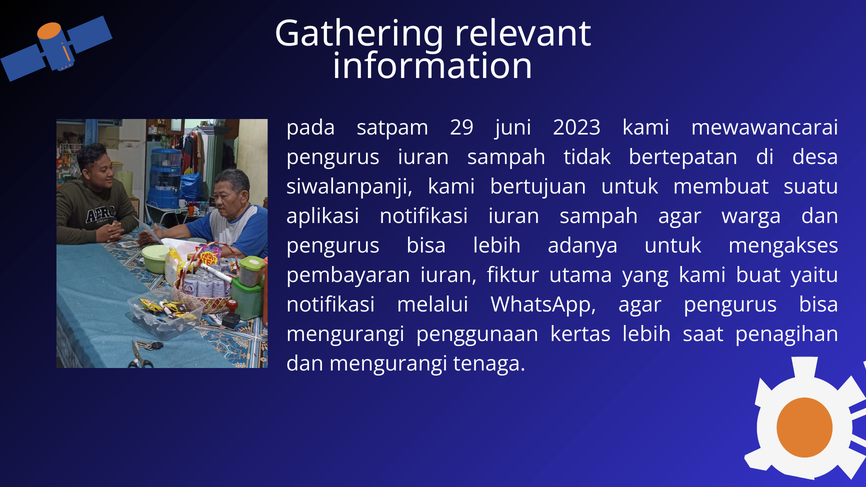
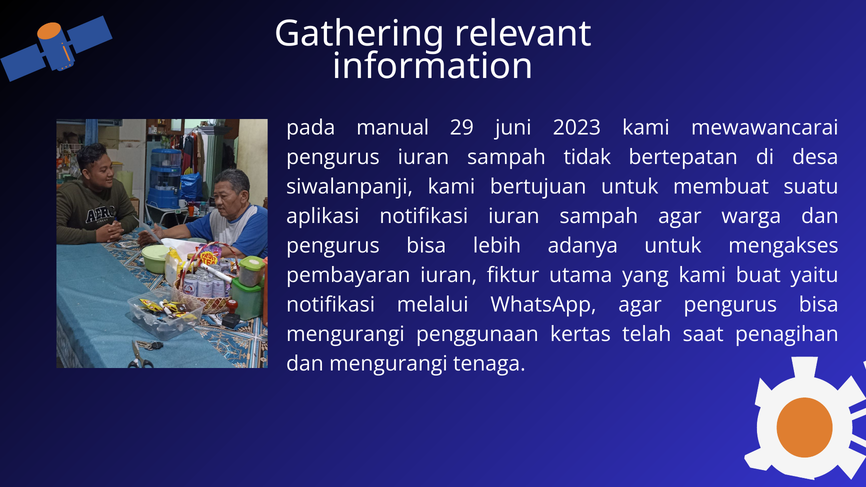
satpam: satpam -> manual (393, 128)
kertas lebih: lebih -> telah (647, 334)
